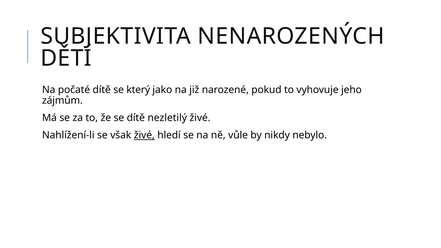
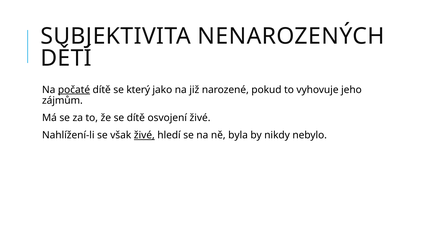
počaté underline: none -> present (74, 90)
nezletilý: nezletilý -> osvojení (167, 118)
vůle: vůle -> byla (238, 135)
